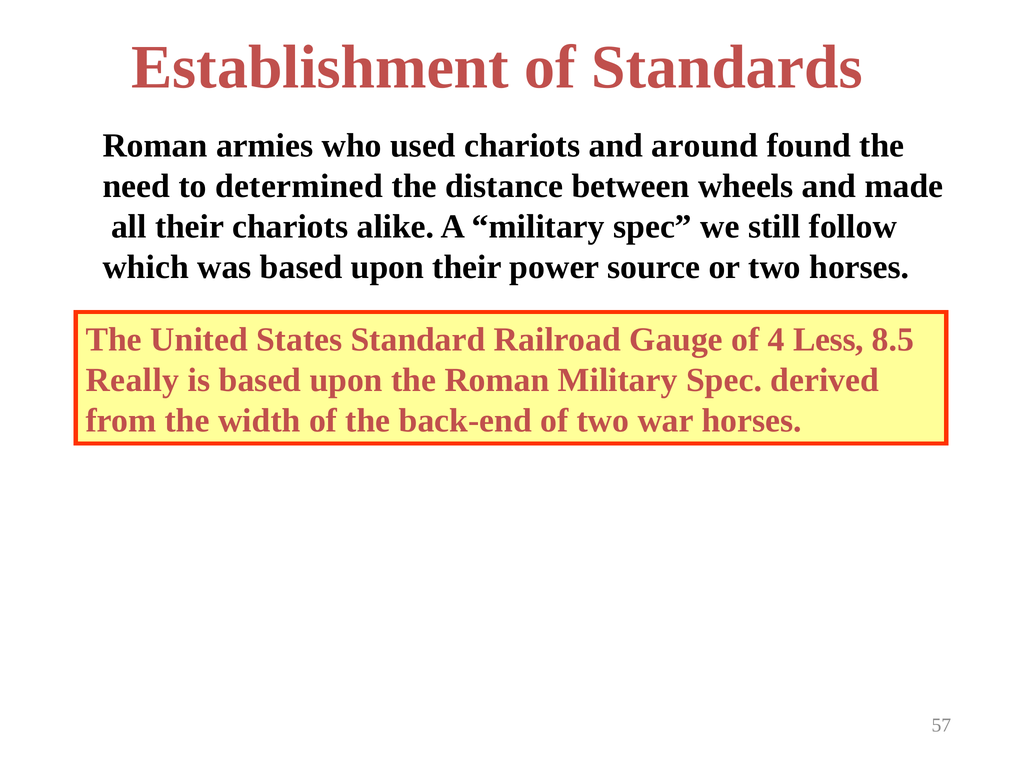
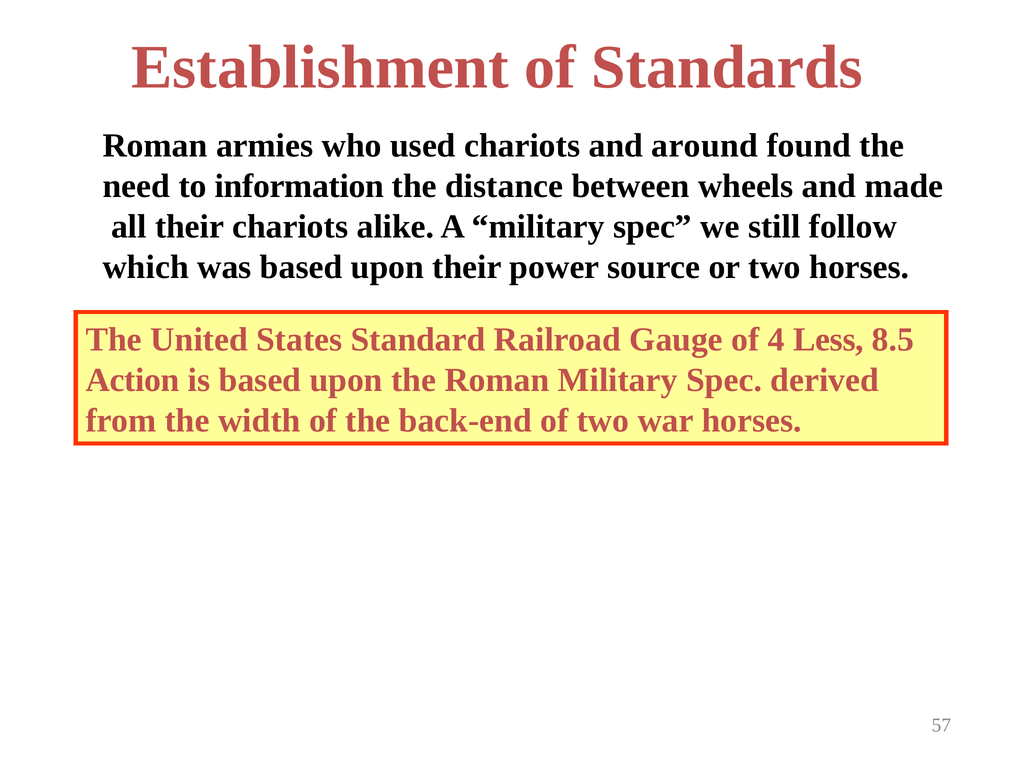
determined: determined -> information (299, 186)
Really: Really -> Action (133, 380)
